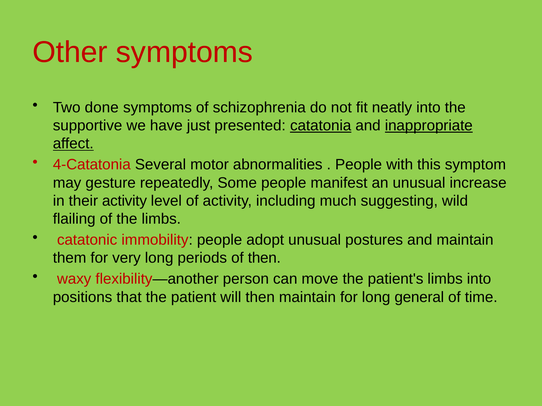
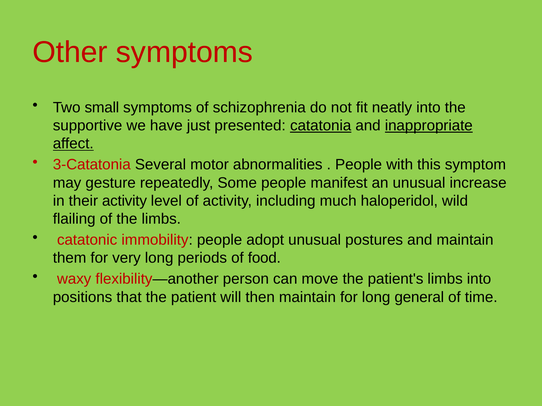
done: done -> small (102, 108)
4-Catatonia: 4-Catatonia -> 3-Catatonia (92, 165)
suggesting: suggesting -> haloperidol (399, 201)
of then: then -> food (264, 258)
